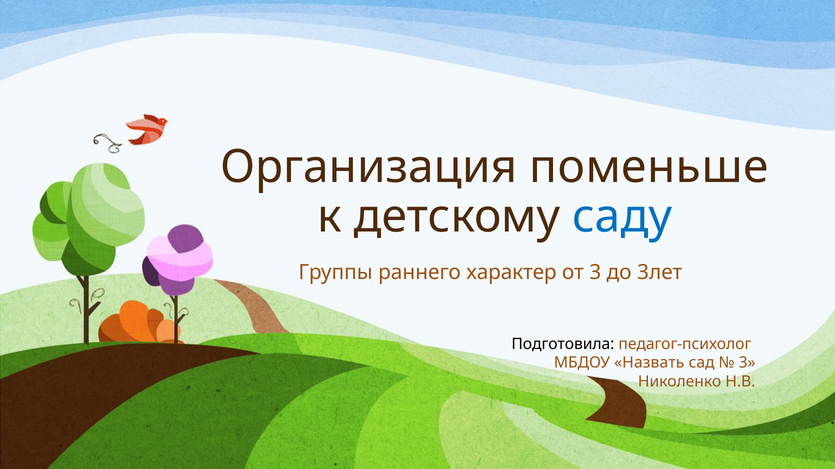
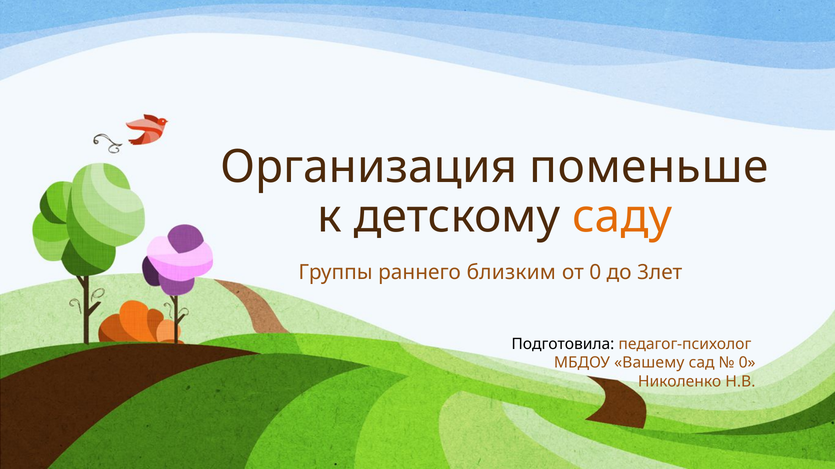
саду colour: blue -> orange (622, 217)
характер: характер -> близким (511, 273)
от 3: 3 -> 0 (595, 273)
Назвать: Назвать -> Вашему (649, 363)
3: 3 -> 0 (747, 363)
